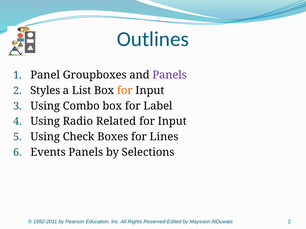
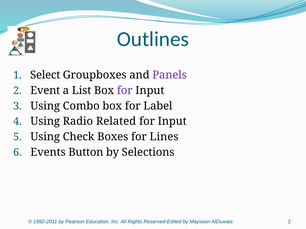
Panel: Panel -> Select (45, 75)
Styles: Styles -> Event (45, 91)
for colour: orange -> purple (125, 91)
Events Panels: Panels -> Button (86, 152)
